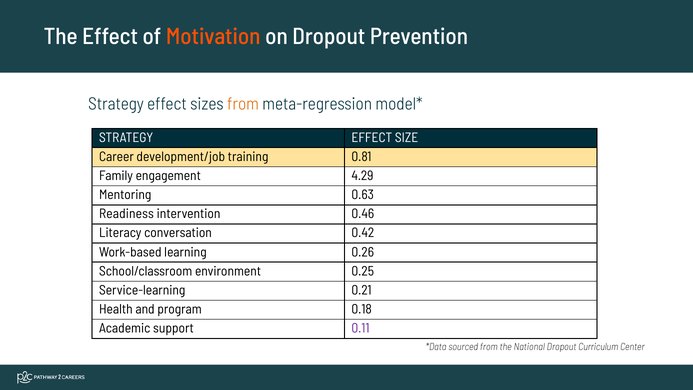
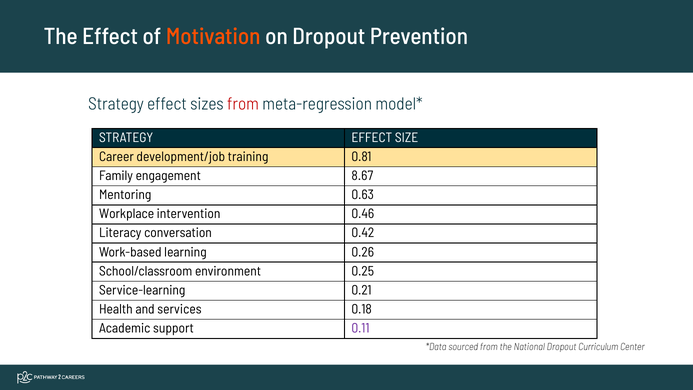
from colour: orange -> red (243, 104)
4.29: 4.29 -> 8.67 (362, 176)
Readiness: Readiness -> Workplace (127, 214)
program: program -> services (179, 309)
